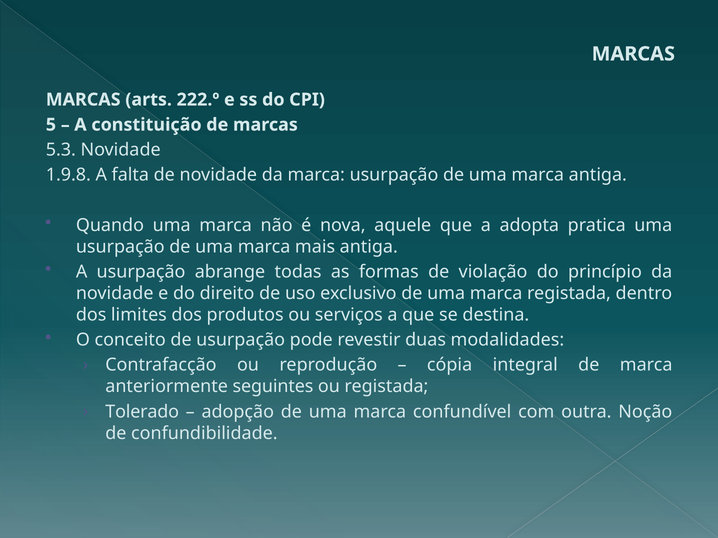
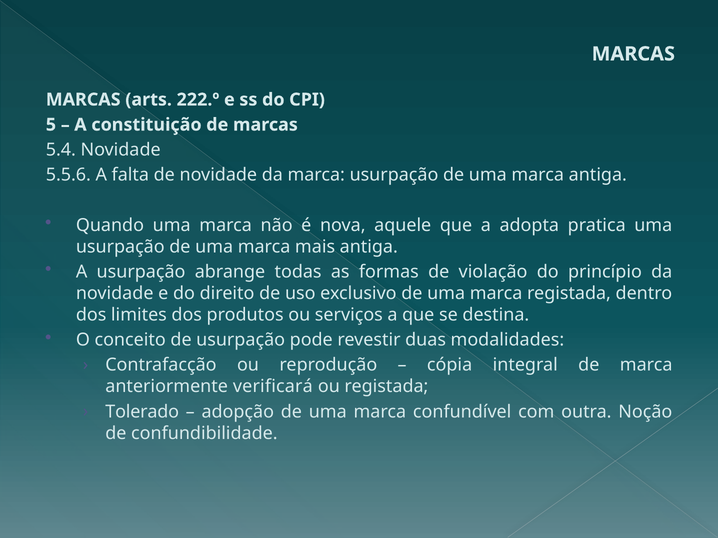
5.3: 5.3 -> 5.4 (61, 150)
1.9.8: 1.9.8 -> 5.5.6 (68, 175)
seguintes: seguintes -> verificará (273, 387)
